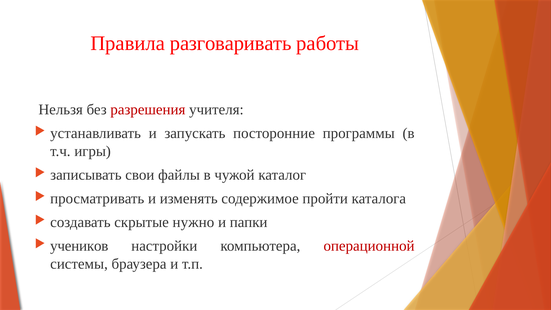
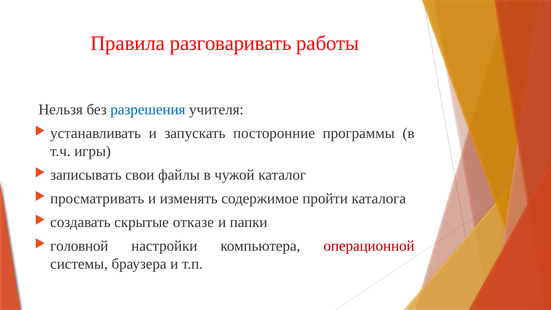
разрешения colour: red -> blue (148, 110)
нужно: нужно -> отказе (193, 222)
учеников: учеников -> головной (79, 246)
